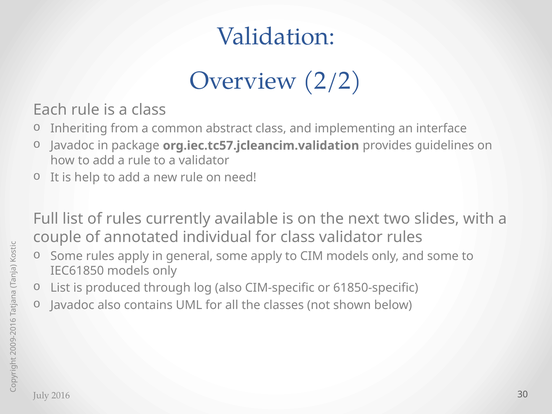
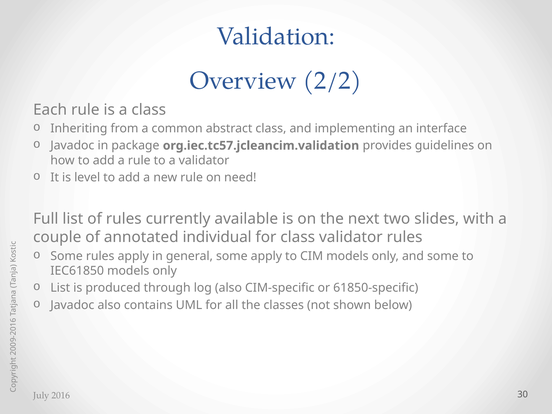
help: help -> level (87, 177)
